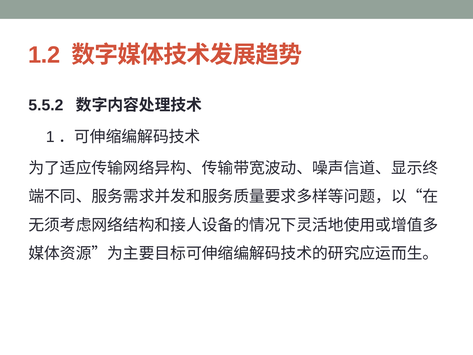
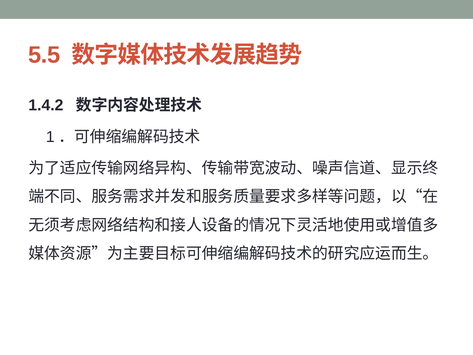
1.2: 1.2 -> 5.5 (44, 55)
5.5.2: 5.5.2 -> 1.4.2 (46, 105)
